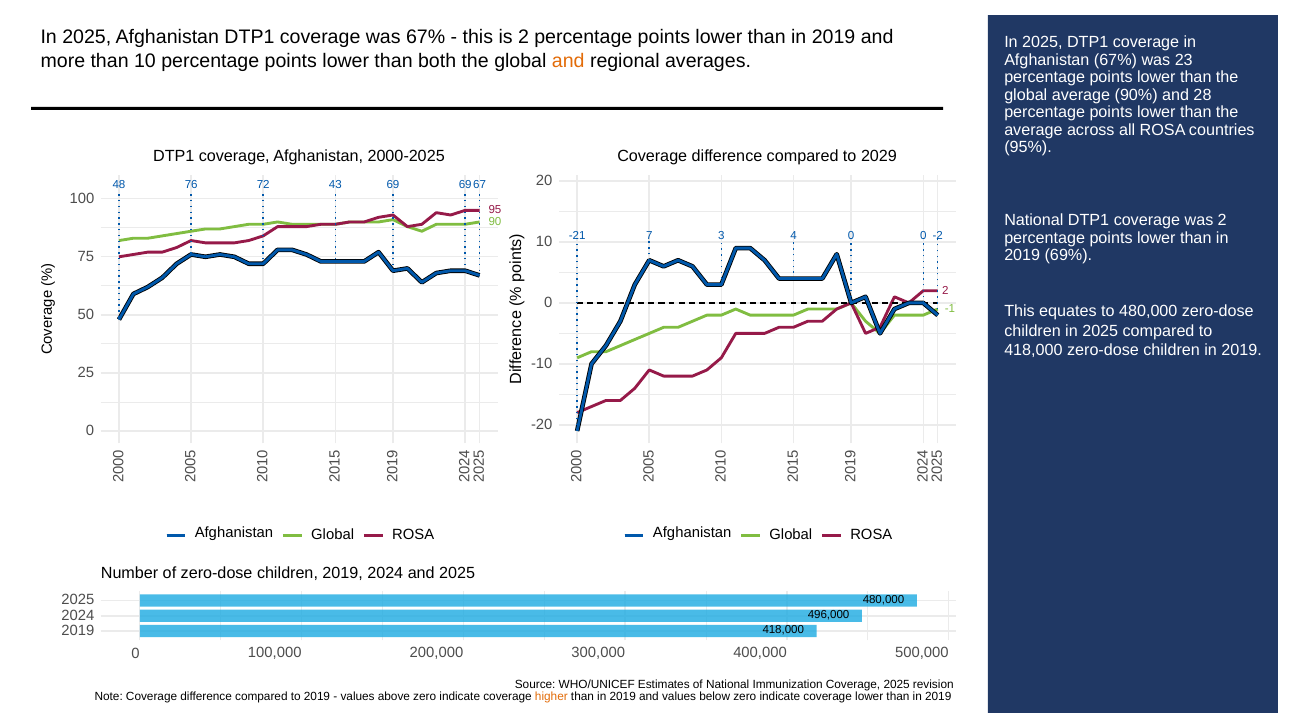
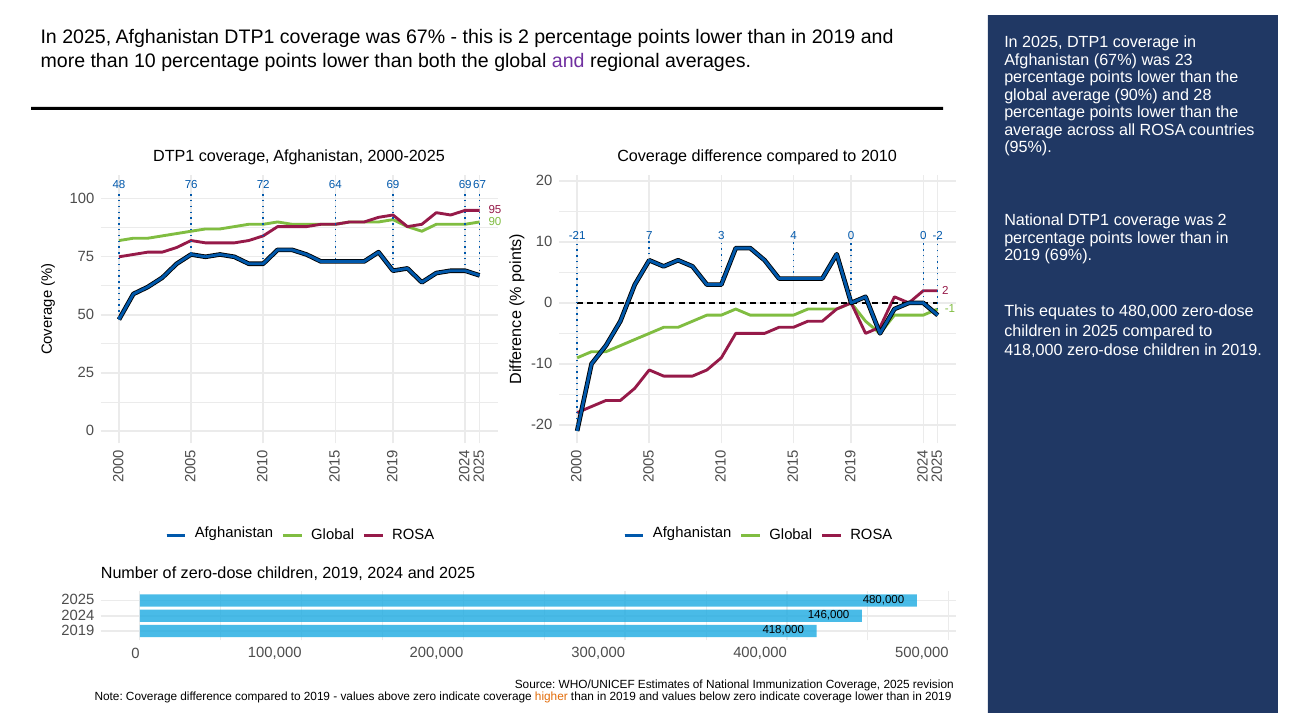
and colour: orange -> purple (568, 61)
2029: 2029 -> 2010 (879, 156)
43: 43 -> 64 (335, 184)
496,000: 496,000 -> 146,000 (829, 615)
